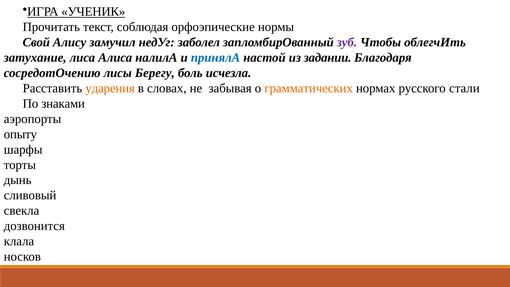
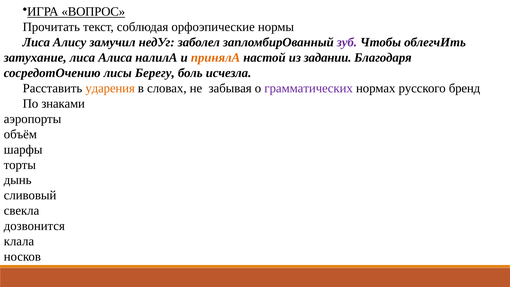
УЧЕНИК: УЧЕНИК -> ВОПРОС (93, 12)
Свой: Свой -> Лиса (36, 42)
принялА colour: blue -> orange (216, 58)
грамматических colour: orange -> purple (309, 88)
стали: стали -> бренд (465, 88)
опыту: опыту -> объём (20, 134)
